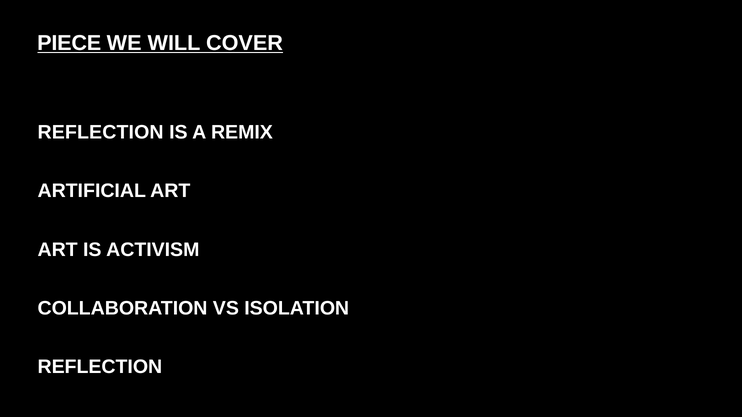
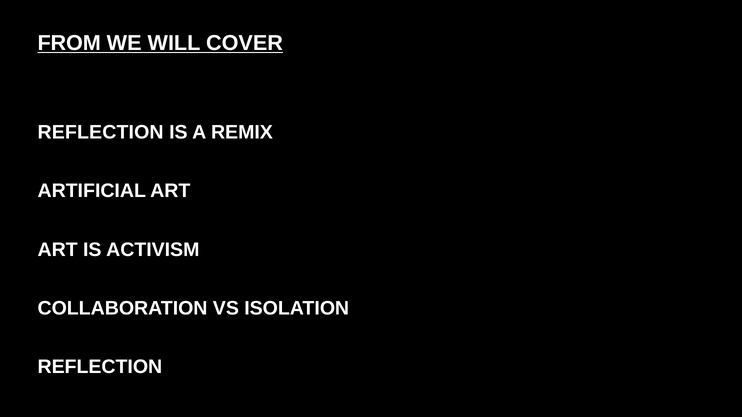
PIECE: PIECE -> FROM (69, 43)
